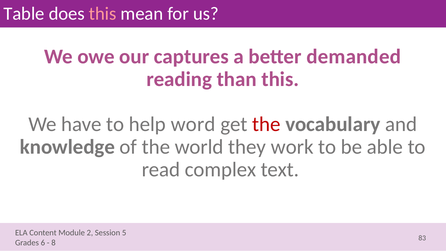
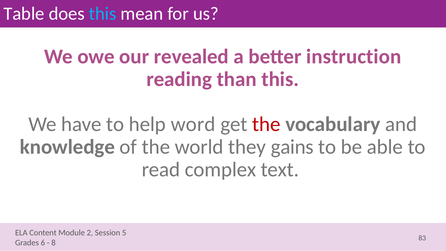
this colour: pink -> light blue (103, 14)
captures: captures -> revealed (191, 56)
demanded: demanded -> instruction (354, 56)
work: work -> gains (292, 147)
